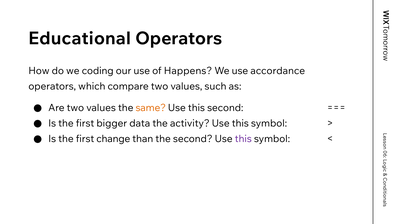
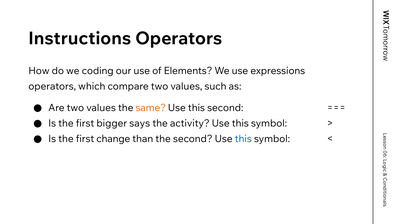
Educational: Educational -> Instructions (80, 39)
Happens: Happens -> Elements (188, 71)
accordance: accordance -> expressions (278, 71)
data: data -> says (140, 123)
this colour: purple -> blue (243, 139)
